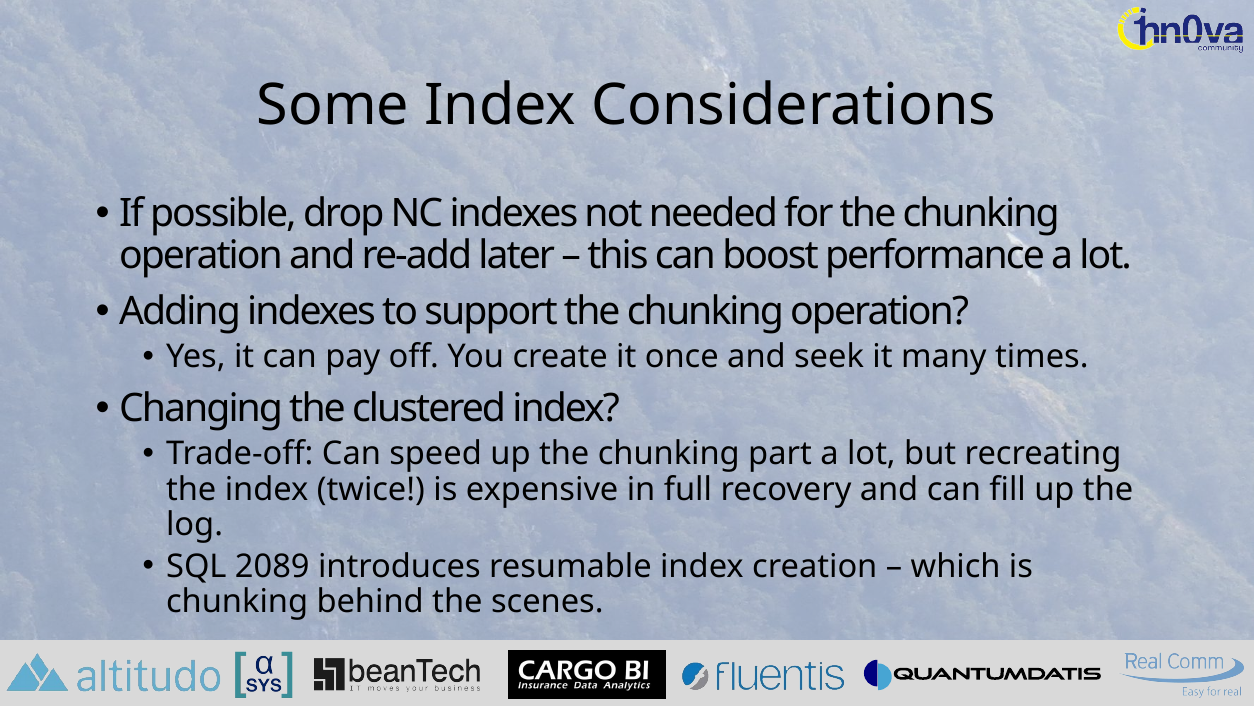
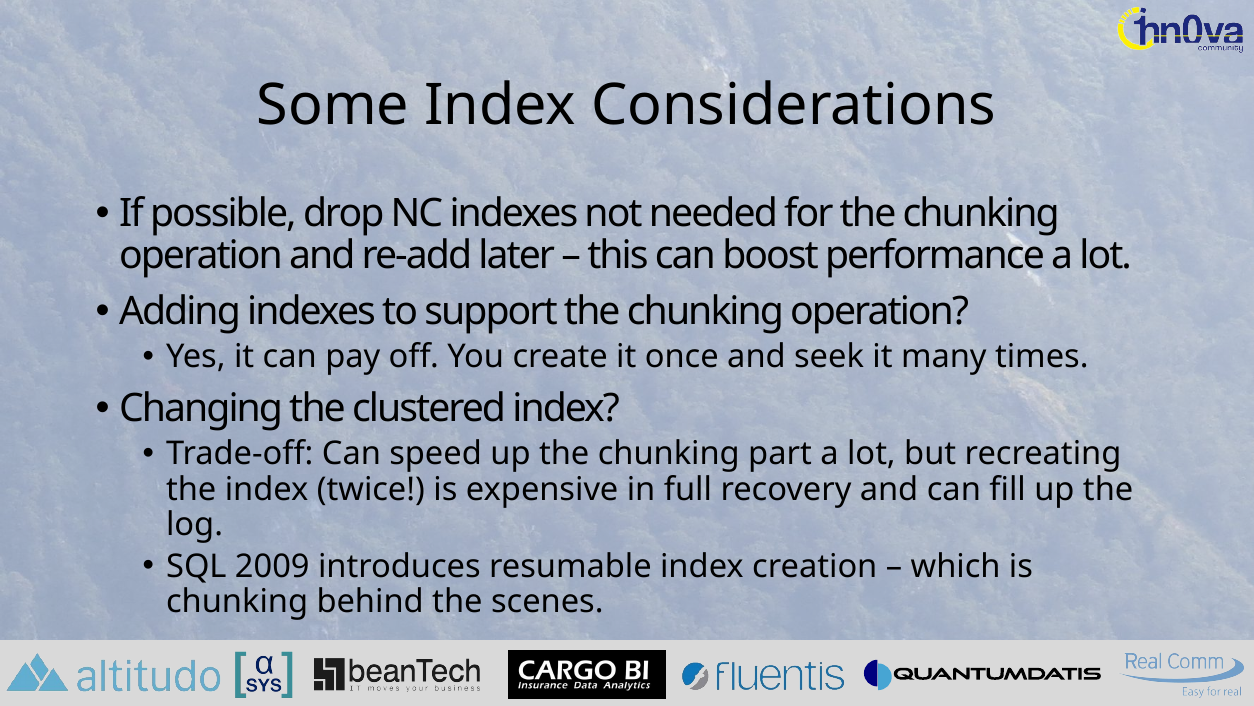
2089: 2089 -> 2009 (272, 566)
